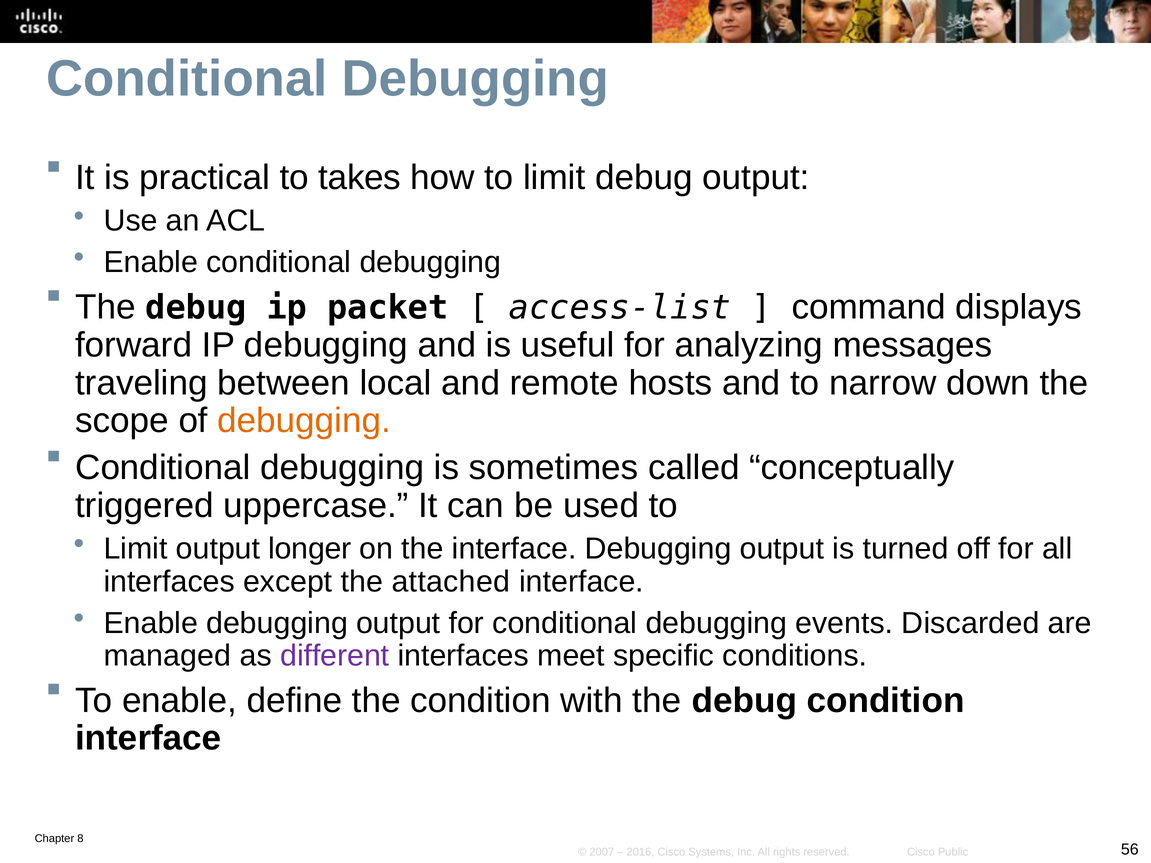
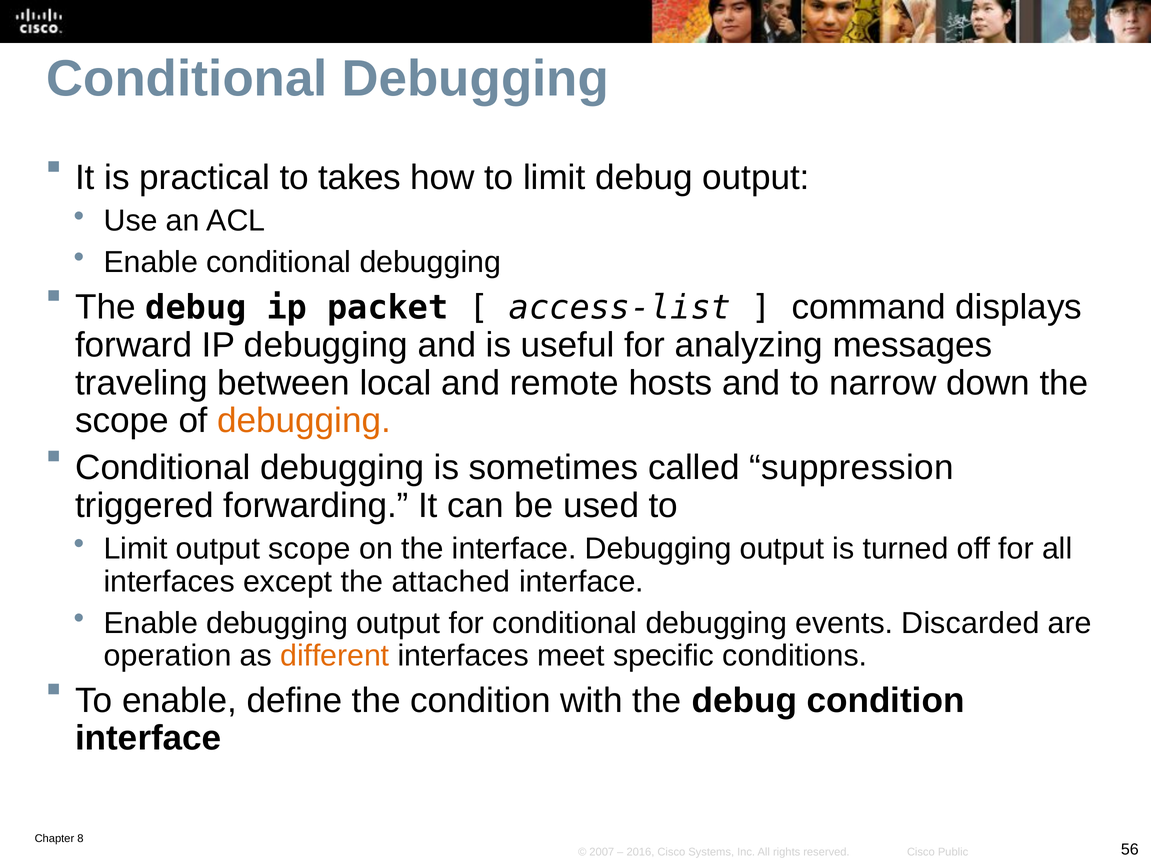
conceptually: conceptually -> suppression (852, 468)
uppercase: uppercase -> forwarding (316, 506)
output longer: longer -> scope (310, 549)
managed: managed -> operation (168, 656)
different colour: purple -> orange (335, 656)
